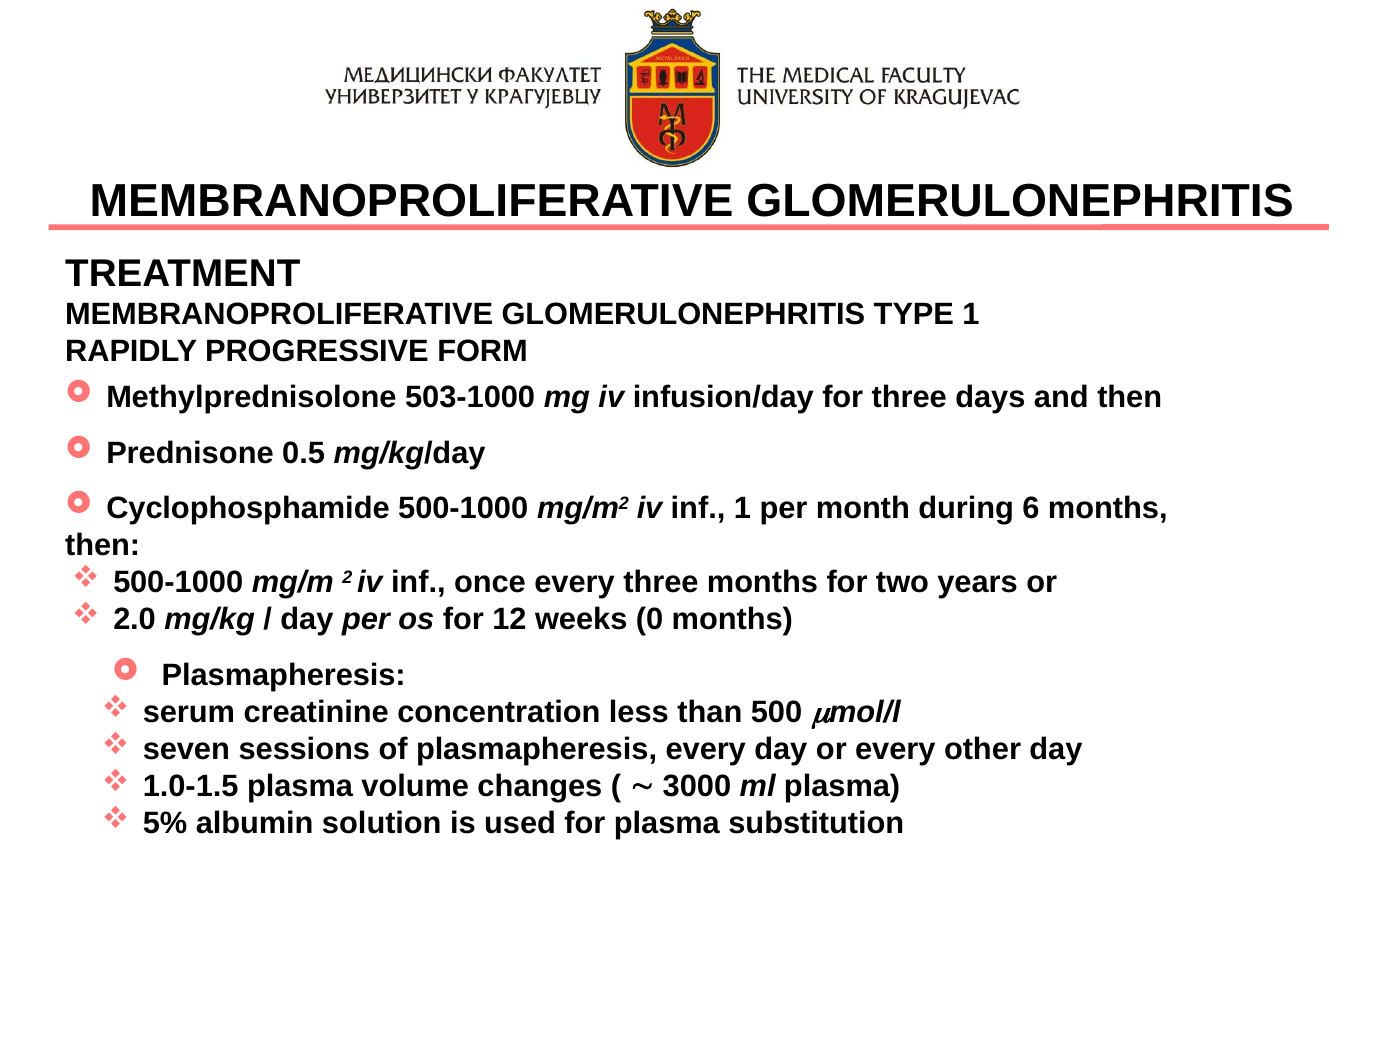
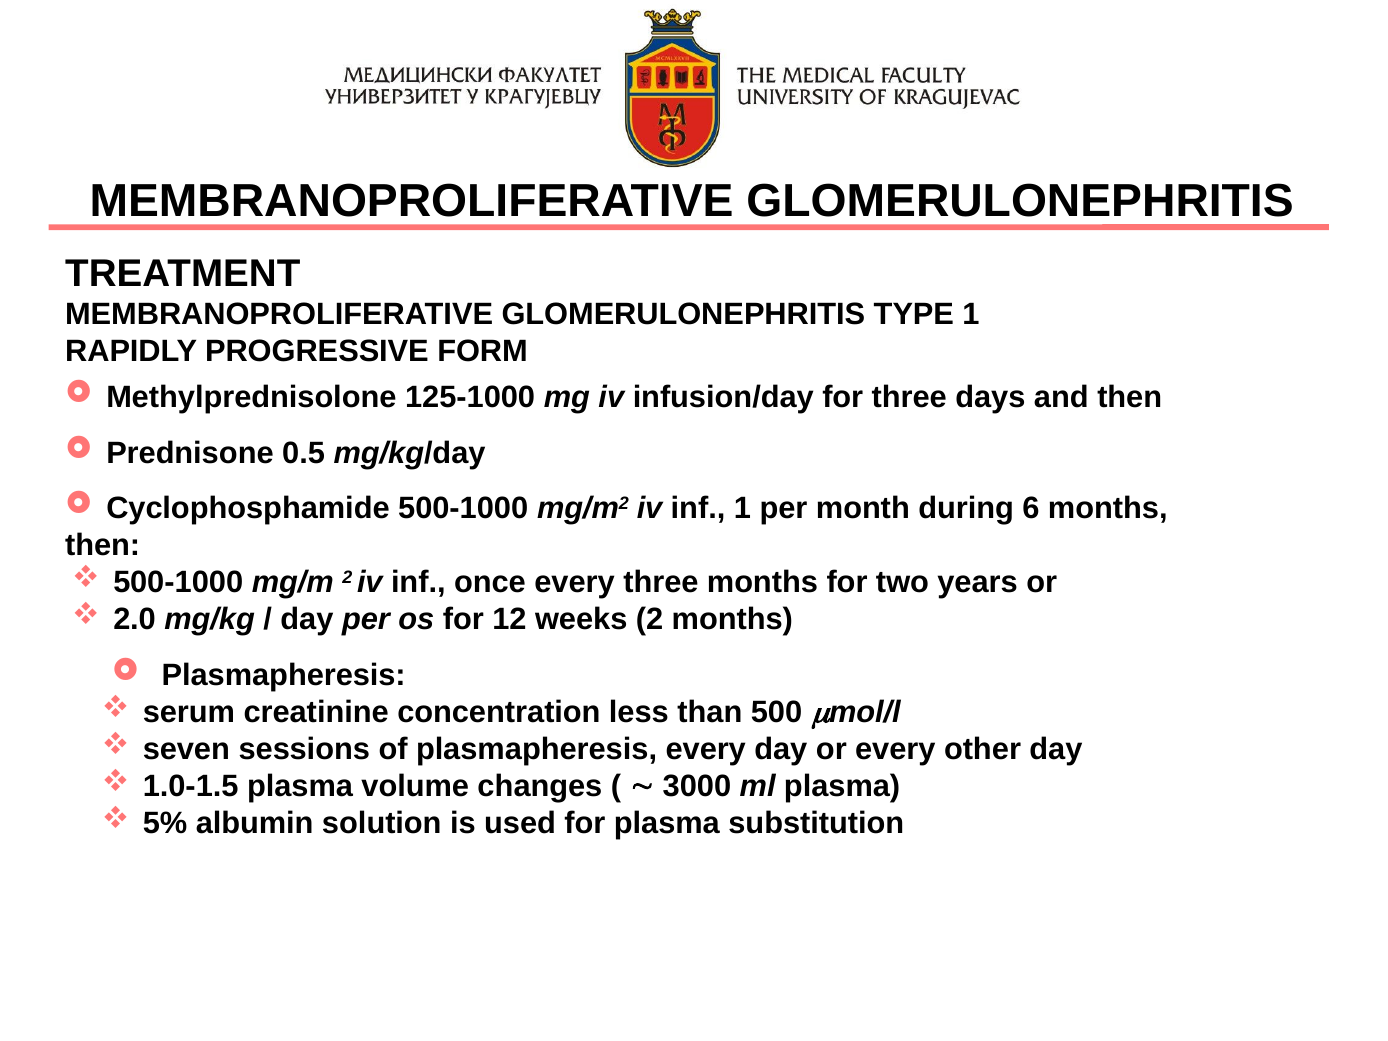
503-1000: 503-1000 -> 125-1000 (470, 398)
weeks 0: 0 -> 2 (650, 620)
